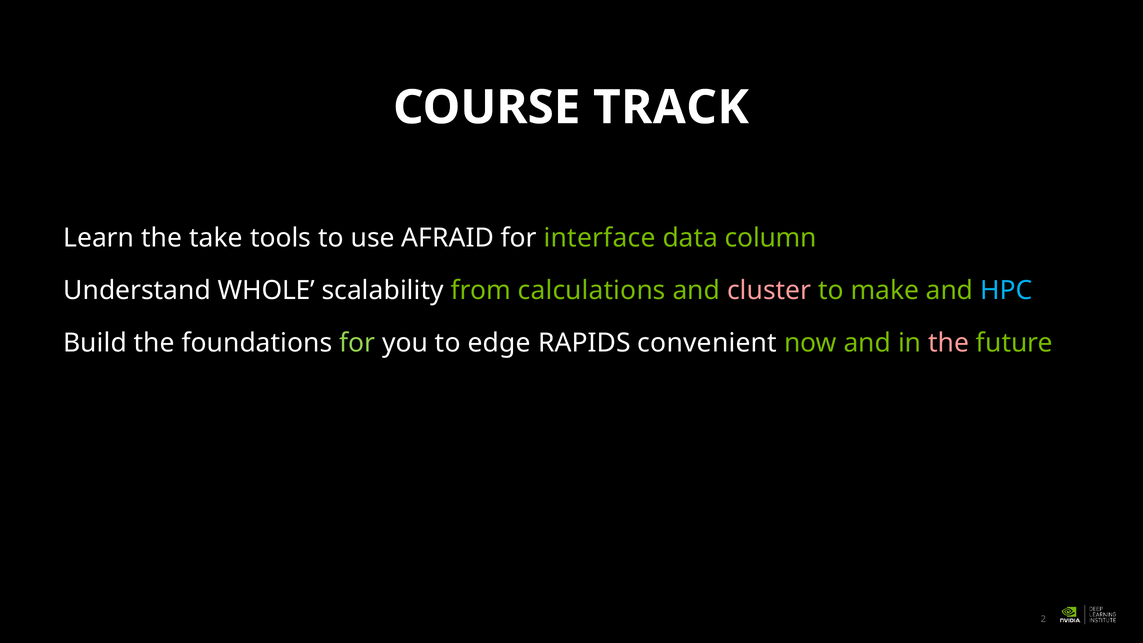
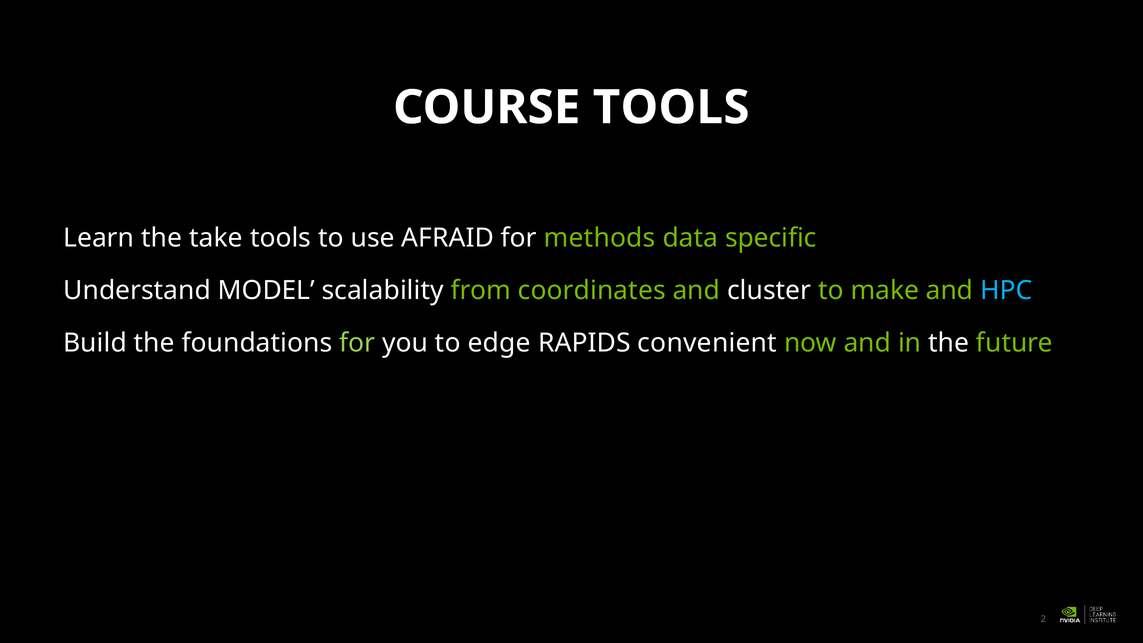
COURSE TRACK: TRACK -> TOOLS (671, 108)
interface: interface -> methods (600, 238)
column: column -> specific (771, 238)
WHOLE: WHOLE -> MODEL (266, 290)
calculations: calculations -> coordinates (592, 290)
cluster colour: pink -> white (769, 290)
the colour: pink -> white (949, 343)
